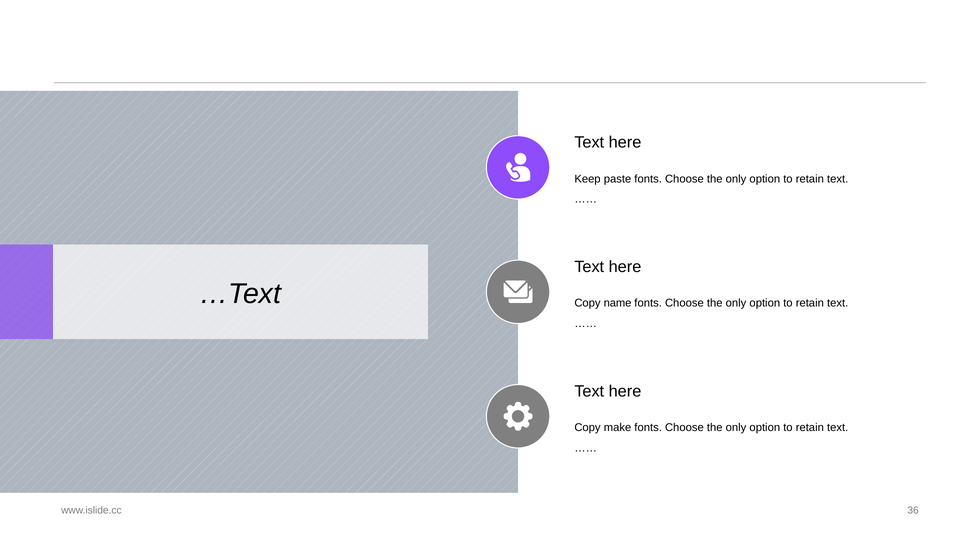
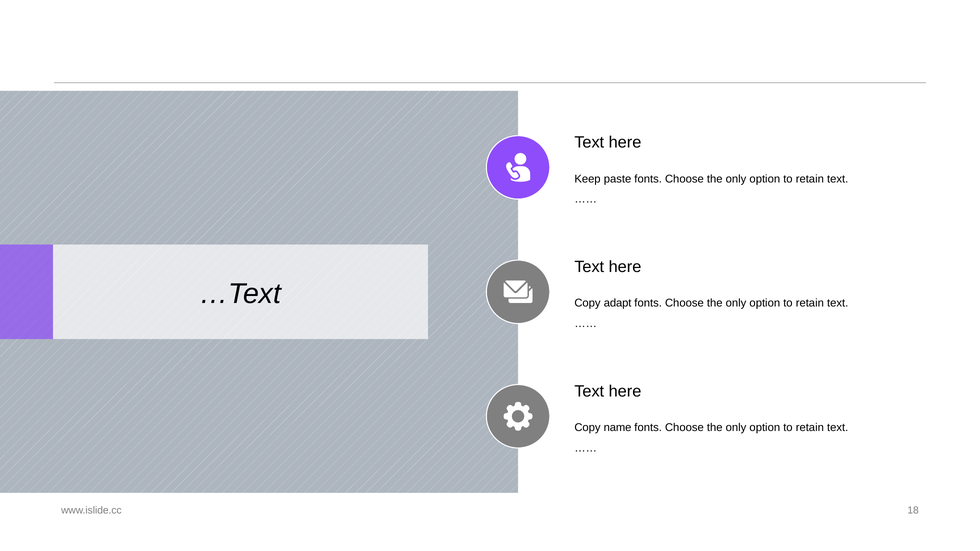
name: name -> adapt (618, 303)
make: make -> name (618, 428)
36: 36 -> 18 (913, 511)
